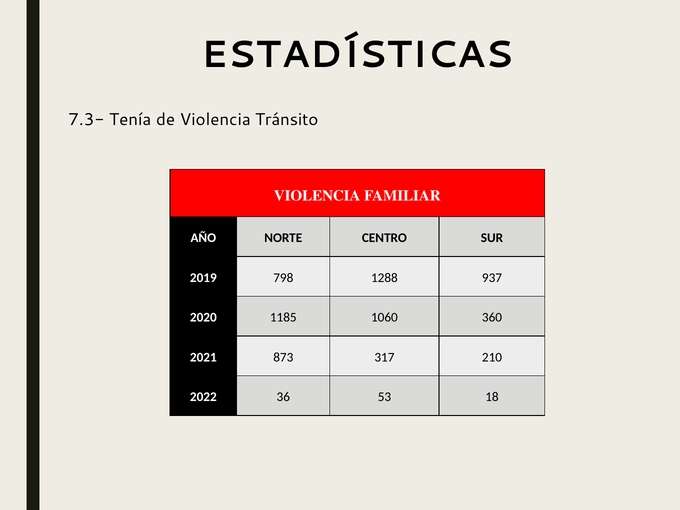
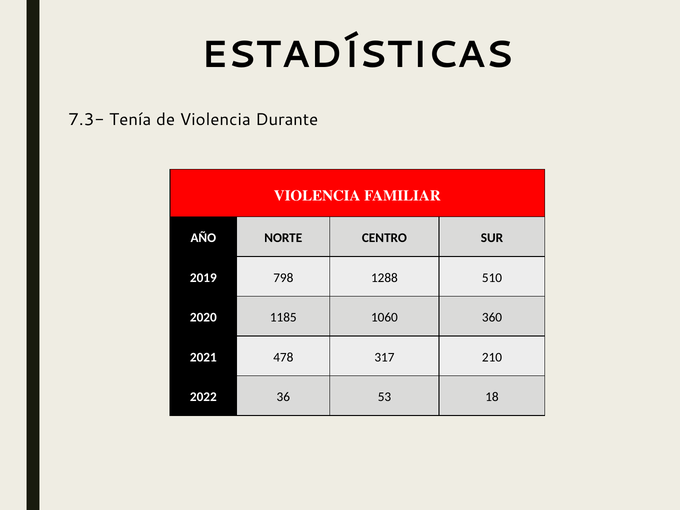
Tránsito: Tránsito -> Durante (287, 120)
937: 937 -> 510 (492, 278)
873: 873 -> 478 (283, 357)
